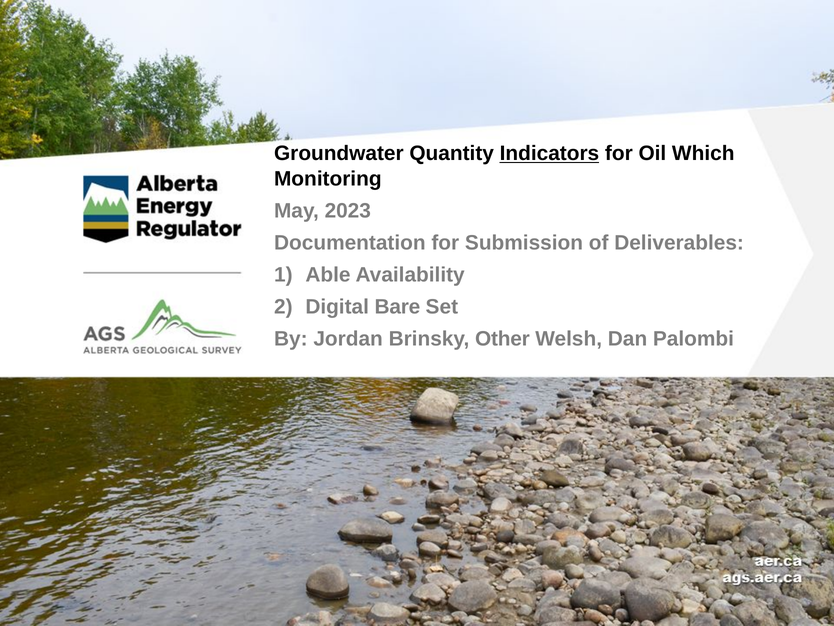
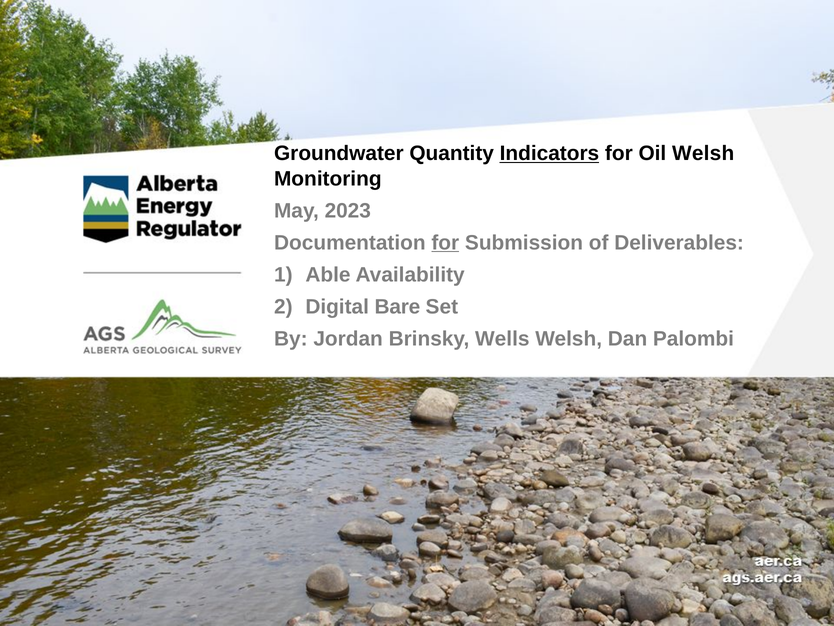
Oil Which: Which -> Welsh (703, 153)
for underline: none -> present (445, 242)
Other: Other -> Wells (502, 338)
